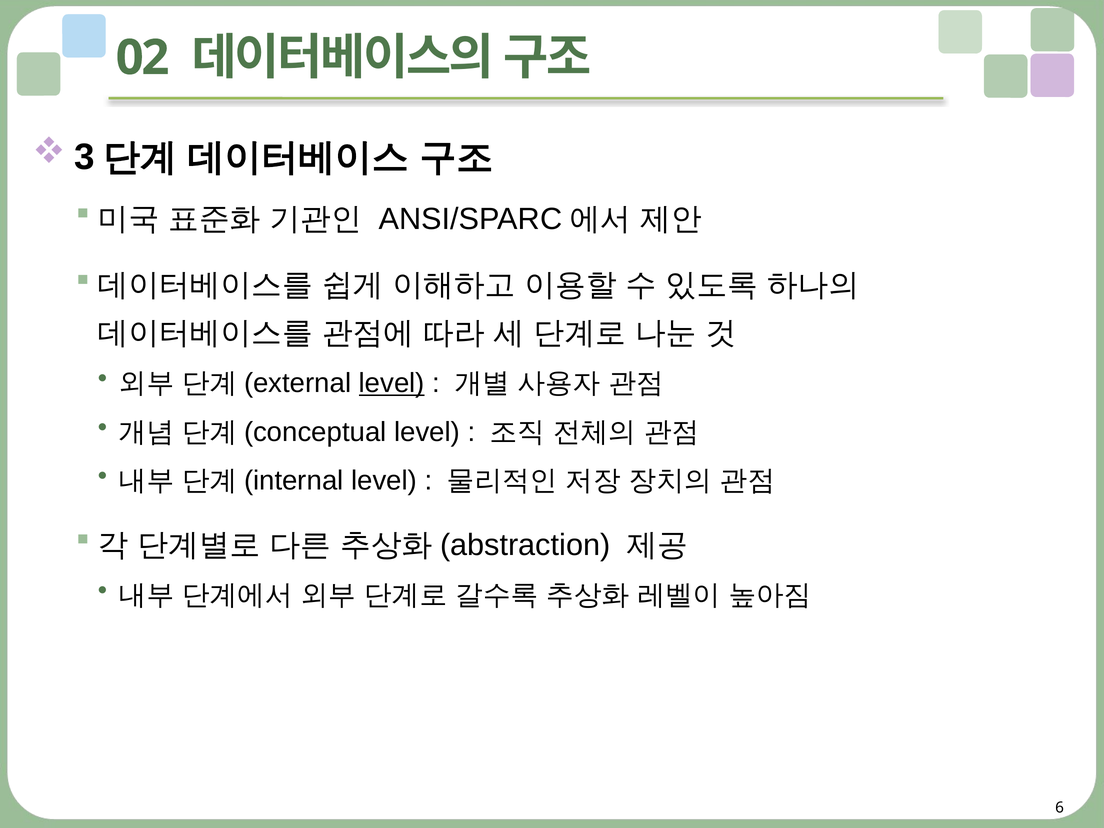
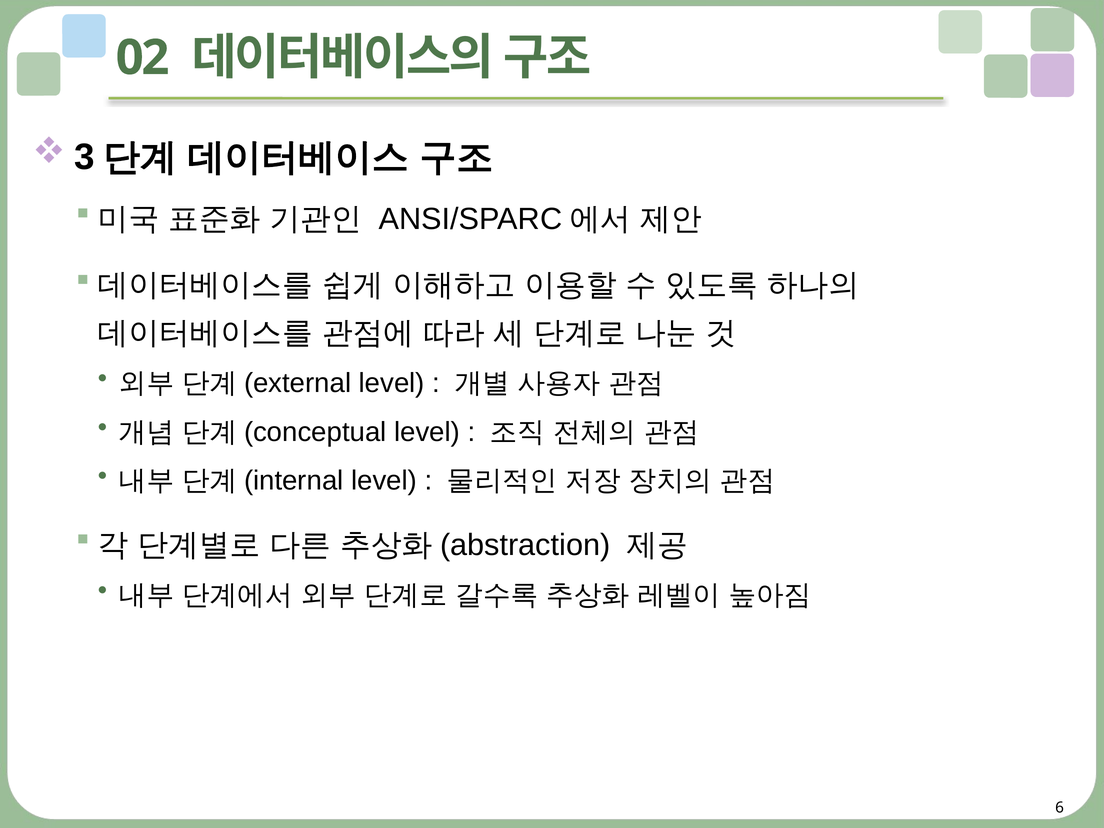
level underline: present -> none (392, 383)
